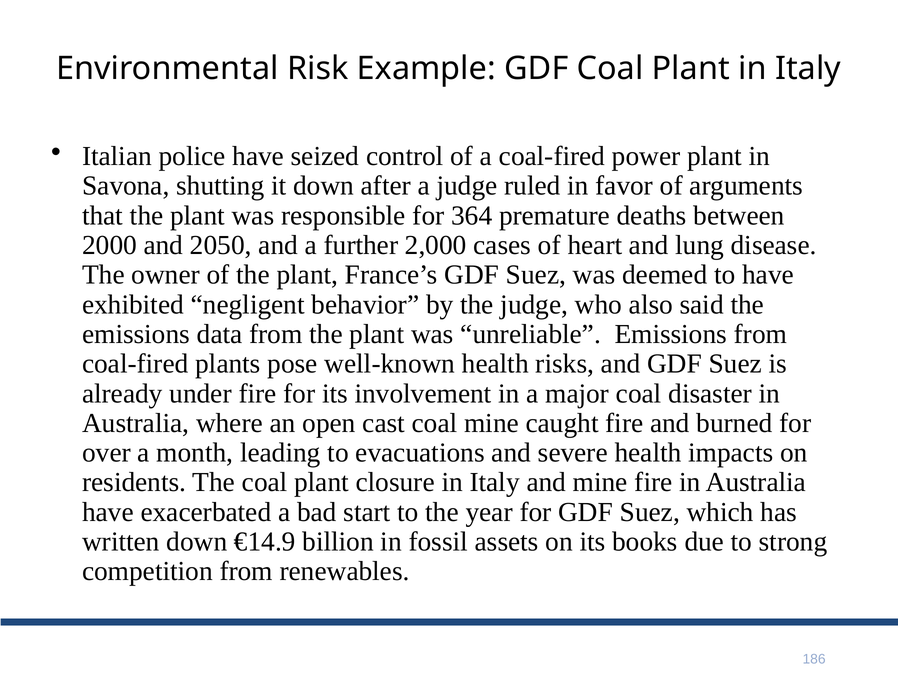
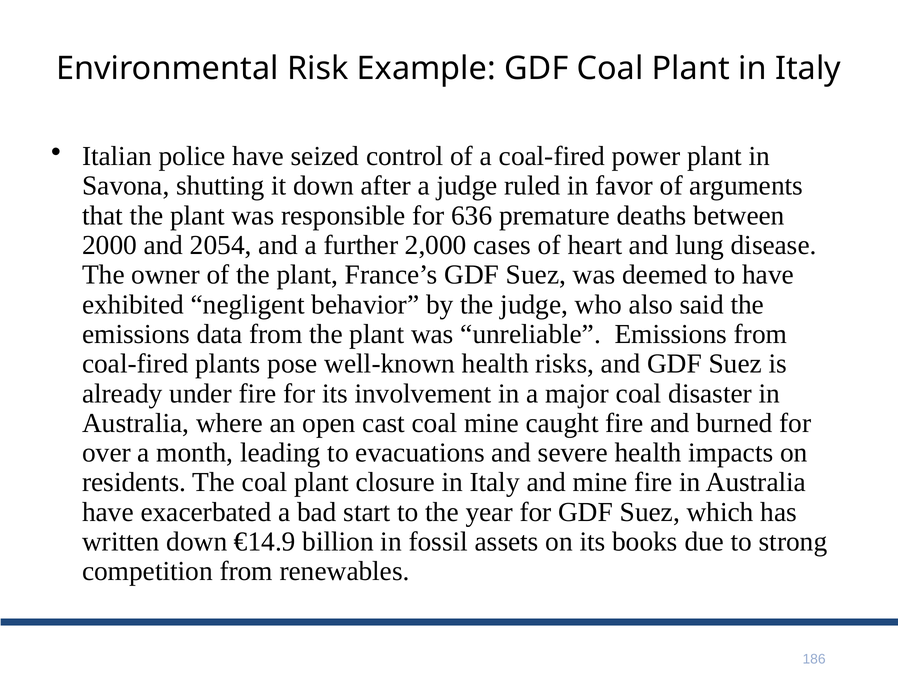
364: 364 -> 636 (472, 215)
2050: 2050 -> 2054 (221, 245)
